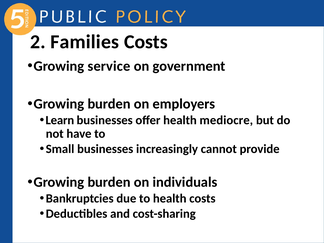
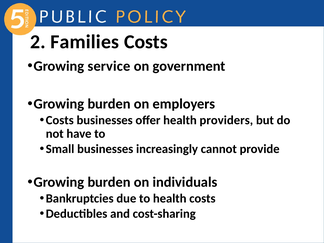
Learn: Learn -> Costs (60, 120)
mediocre: mediocre -> providers (226, 120)
